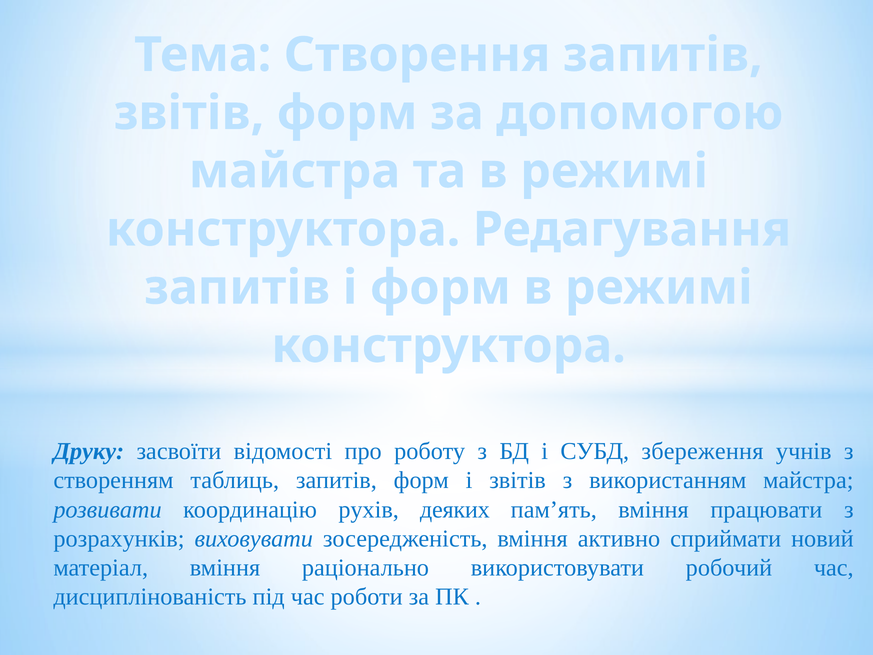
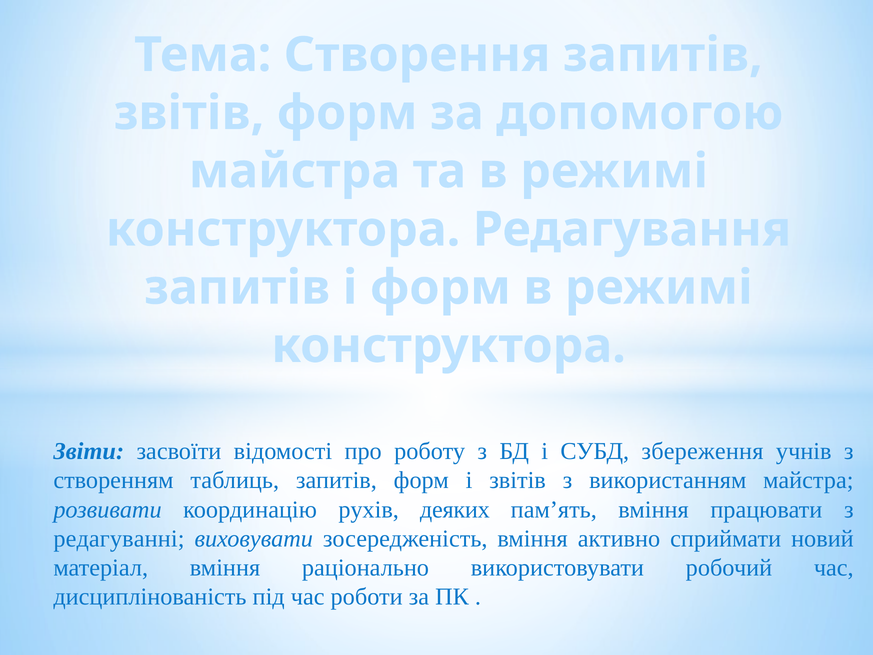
Друку: Друку -> Звіти (89, 451)
розрахунків: розрахунків -> редагуванні (119, 538)
